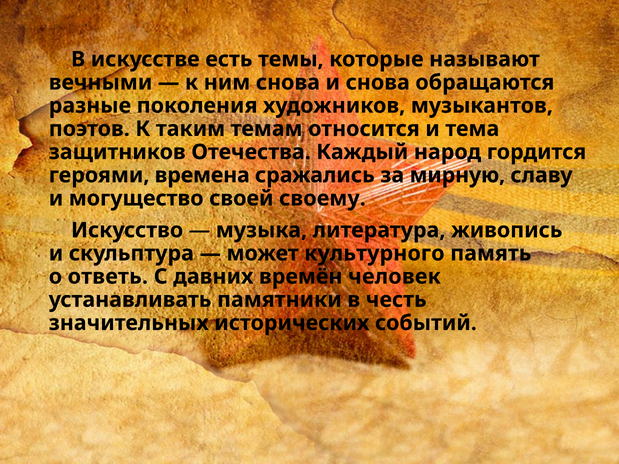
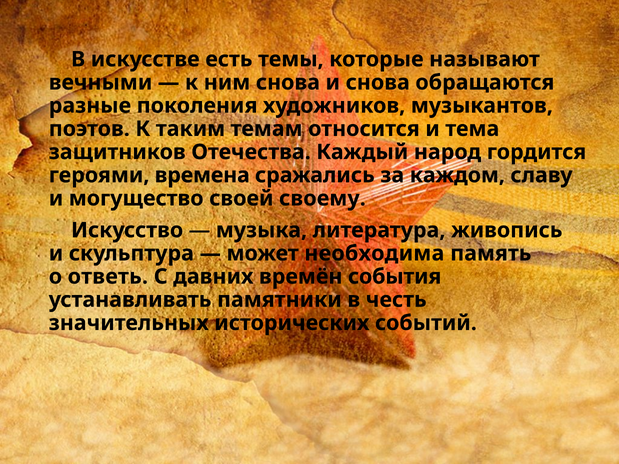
мирную: мирную -> каждом (457, 175)
культурного: культурного -> необходима (374, 254)
человек: человек -> события (395, 277)
